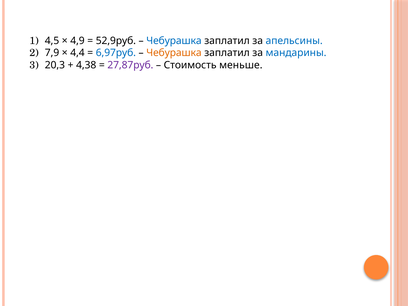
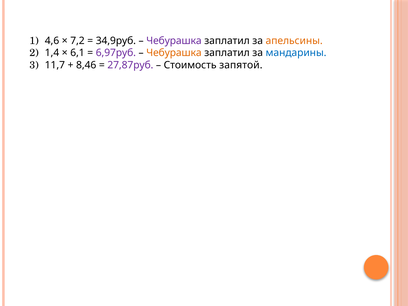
4,5: 4,5 -> 4,6 (52, 41)
4,9: 4,9 -> 7,2 (77, 41)
52,9руб: 52,9руб -> 34,9руб (116, 41)
Чебурашка colour: blue -> purple (174, 41)
апельсины colour: blue -> orange (294, 41)
7,9: 7,9 -> 1,4 (52, 53)
4,4: 4,4 -> 6,1 (77, 53)
6,97руб colour: blue -> purple (116, 53)
20,3: 20,3 -> 11,7 (55, 65)
4,38: 4,38 -> 8,46 (86, 65)
меньше: меньше -> запятой (241, 65)
